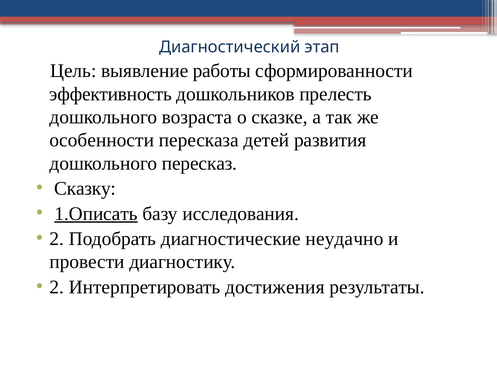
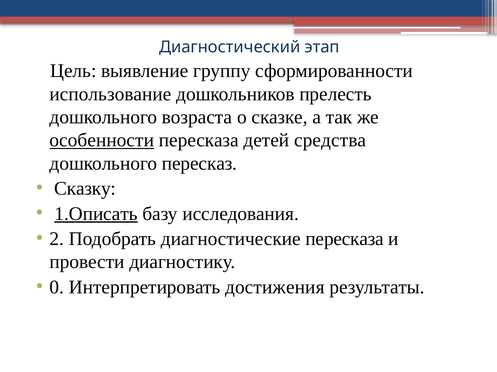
работы: работы -> группу (222, 71)
эффективность: эффективность -> использование (111, 94)
особенности underline: none -> present (102, 140)
развития: развития -> средства (330, 140)
диагностические неудачно: неудачно -> пересказа (345, 239)
2: 2 -> 0 (57, 288)
